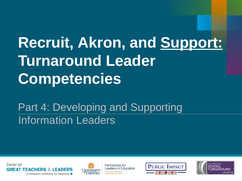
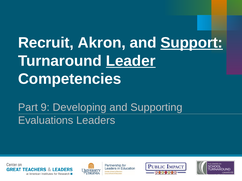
Leader underline: none -> present (131, 61)
4: 4 -> 9 (45, 108)
Information: Information -> Evaluations (46, 121)
